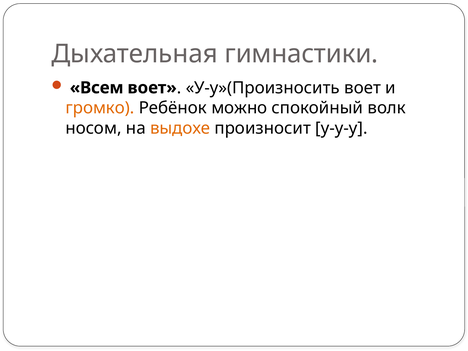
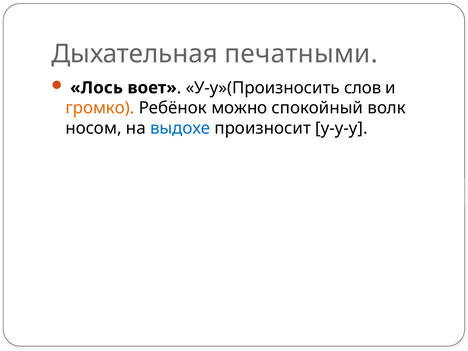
гимнастики: гимнастики -> печатными (301, 54)
Всем: Всем -> Лось (97, 88)
У-у»(Произносить воет: воет -> слов (363, 88)
выдохе colour: orange -> blue (180, 128)
